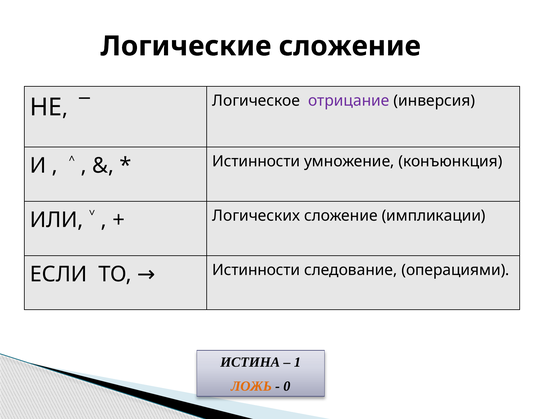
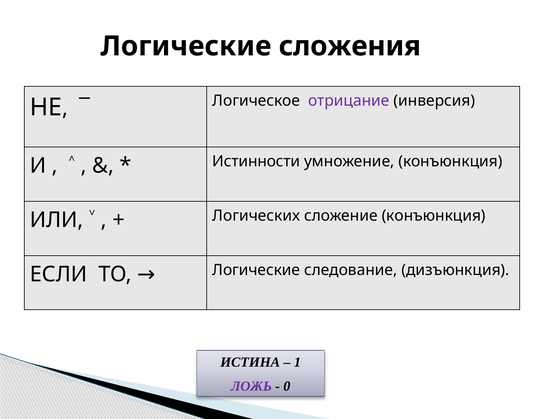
Логические сложение: сложение -> сложения (350, 46)
сложение импликации: импликации -> конъюнкция (434, 216)
Истинности: Истинности -> Логические (256, 270)
операциями: операциями -> дизъюнкция (455, 270)
ЛОЖЬ colour: orange -> purple (251, 386)
